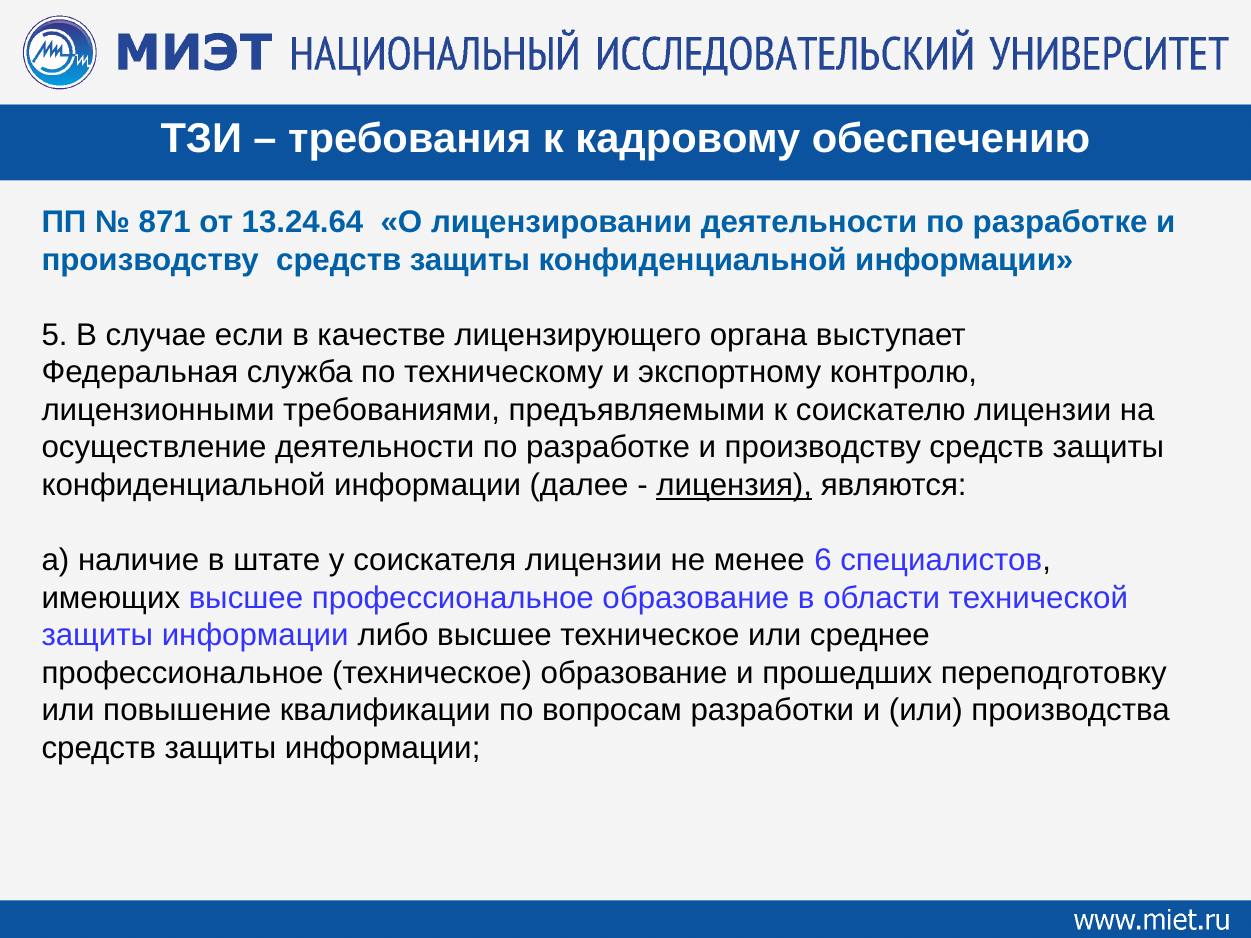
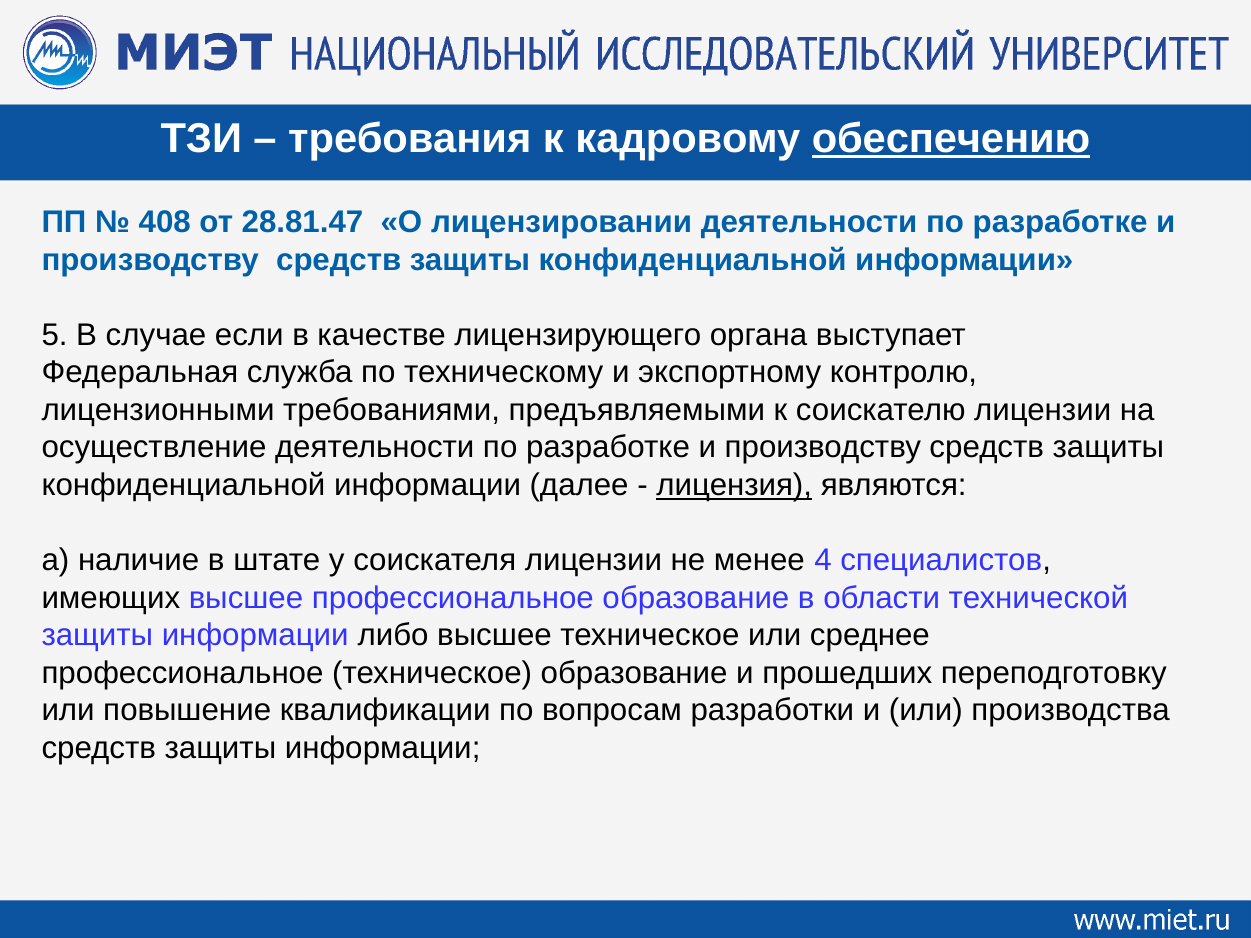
обеспечению underline: none -> present (951, 138)
871: 871 -> 408 (165, 223)
13.24.64: 13.24.64 -> 28.81.47 (303, 223)
6: 6 -> 4 (823, 560)
